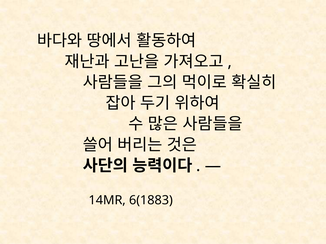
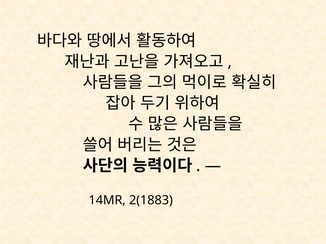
6(1883: 6(1883 -> 2(1883 (151, 201)
